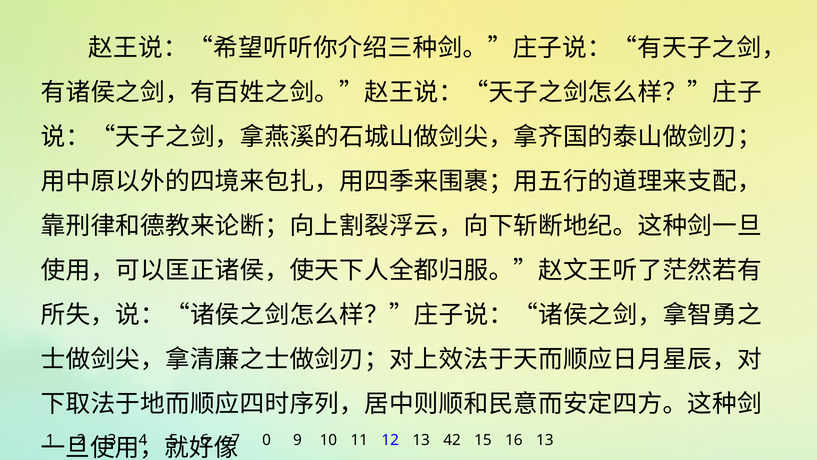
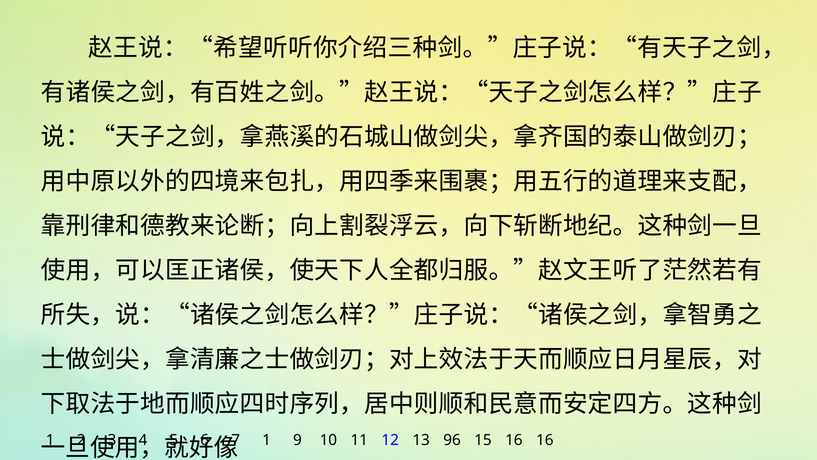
0: 0 -> 1 (267, 440)
42: 42 -> 96 (452, 440)
16 13: 13 -> 16 (545, 440)
